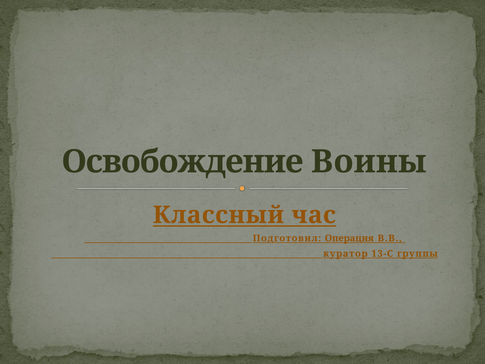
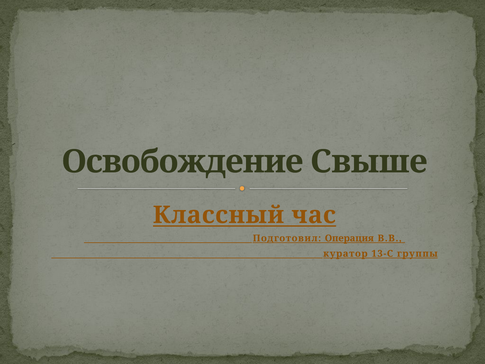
Воины: Воины -> Свыше (369, 162)
